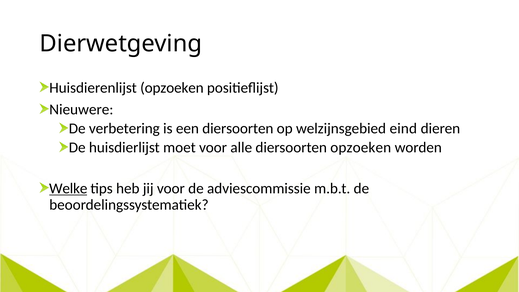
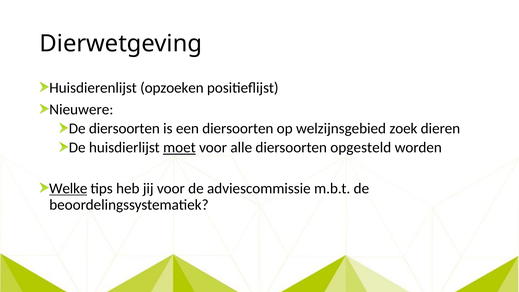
De verbetering: verbetering -> diersoorten (124, 129)
eind: eind -> zoek (403, 129)
moet underline: none -> present (179, 148)
diersoorten opzoeken: opzoeken -> opgesteld (361, 148)
